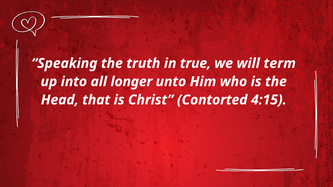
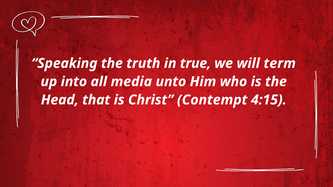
longer: longer -> media (131, 82)
Contorted: Contorted -> Contempt (212, 100)
